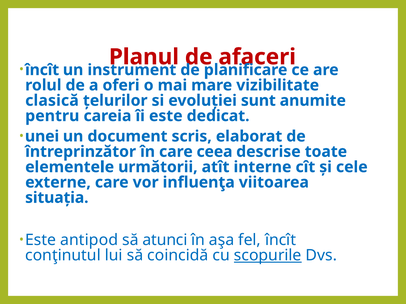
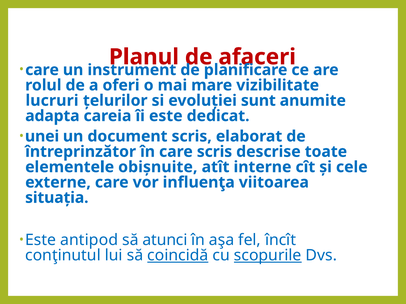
încît: încît -> care (42, 70)
clasică: clasică -> lucruri (52, 101)
pentru: pentru -> adapta (52, 116)
care ceea: ceea -> scris (215, 152)
următorii: următorii -> obișnuite (158, 167)
coincidă underline: none -> present (178, 256)
